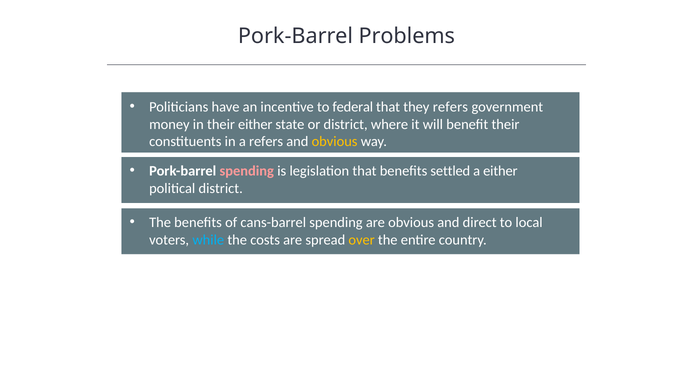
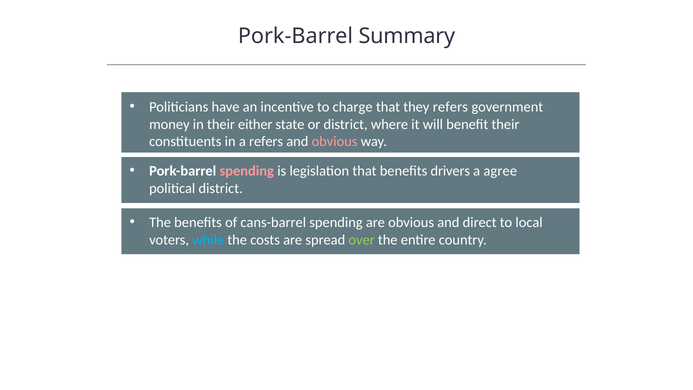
Problems: Problems -> Summary (407, 36)
federal: federal -> charge (353, 107)
obvious colour: yellow -> pink (335, 142)
settled: settled -> drivers (450, 171)
a either: either -> agree (500, 171)
over colour: yellow -> light green (362, 240)
